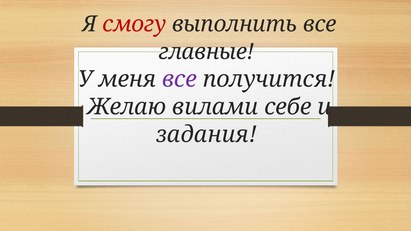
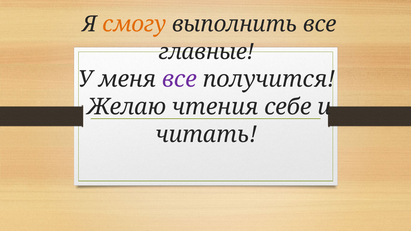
смогу colour: red -> orange (134, 24)
вилами: вилами -> чтения (215, 107)
задания: задания -> читать (206, 135)
